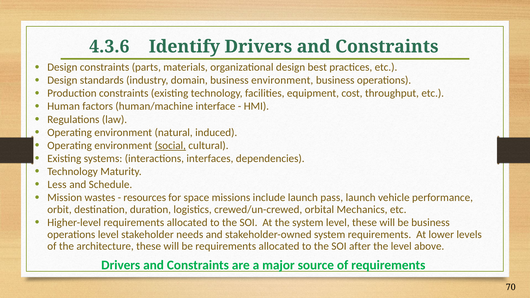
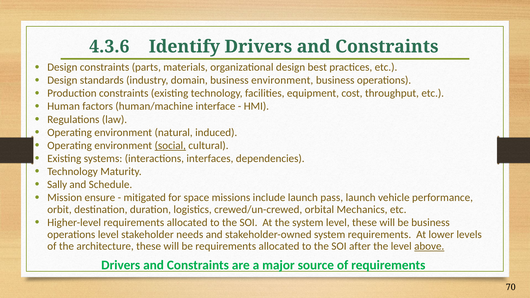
Less: Less -> Sally (57, 185)
wastes: wastes -> ensure (100, 198)
resources: resources -> mitigated (145, 198)
above underline: none -> present (429, 246)
